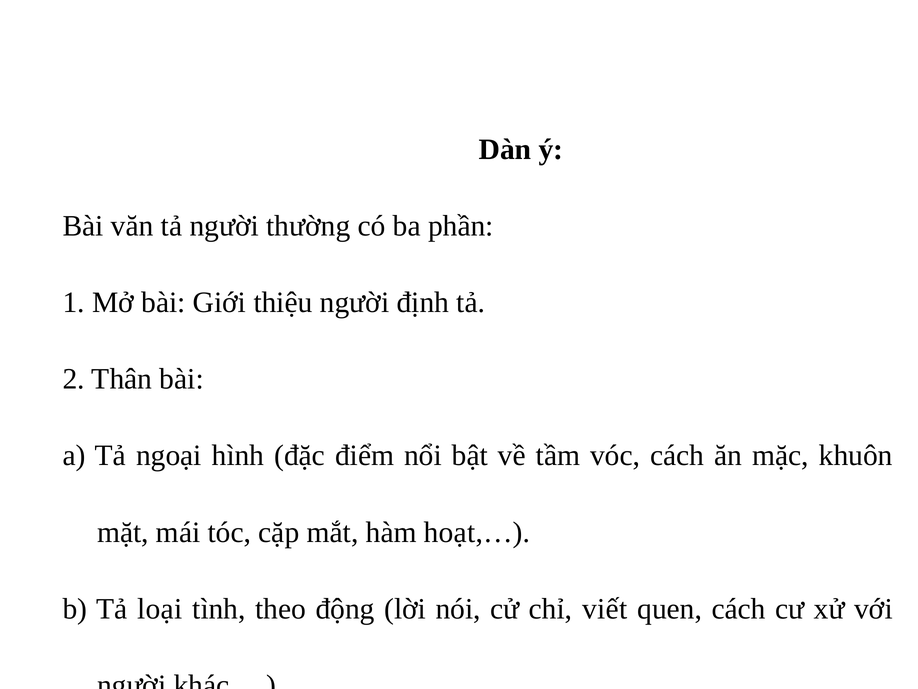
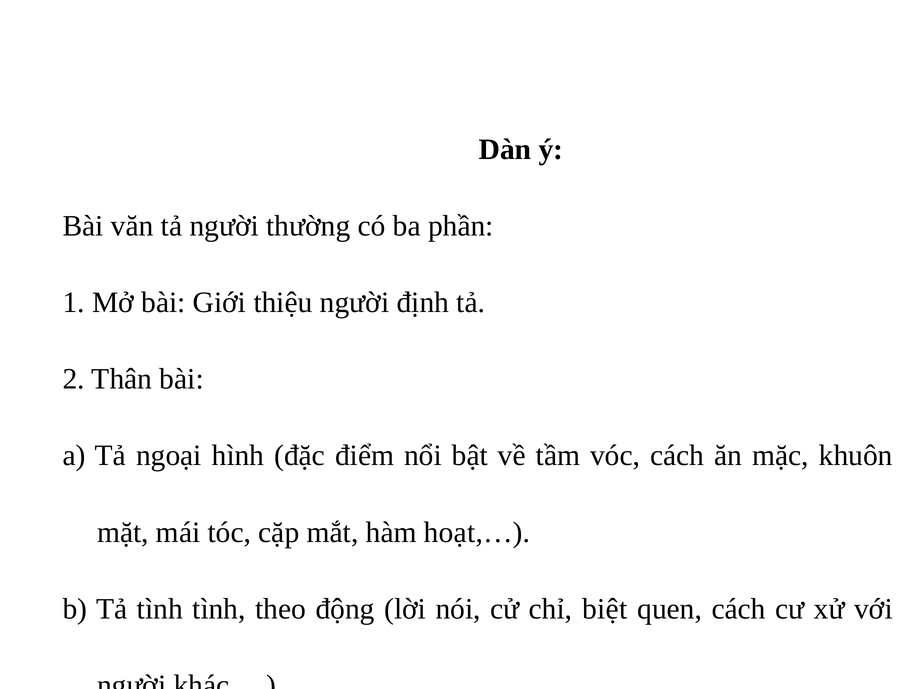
Tả loại: loại -> tình (160, 608)
viết: viết -> biệt (605, 608)
